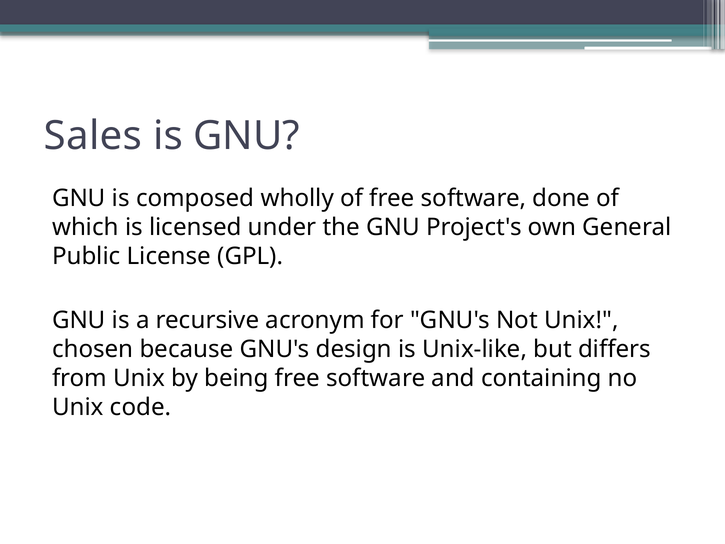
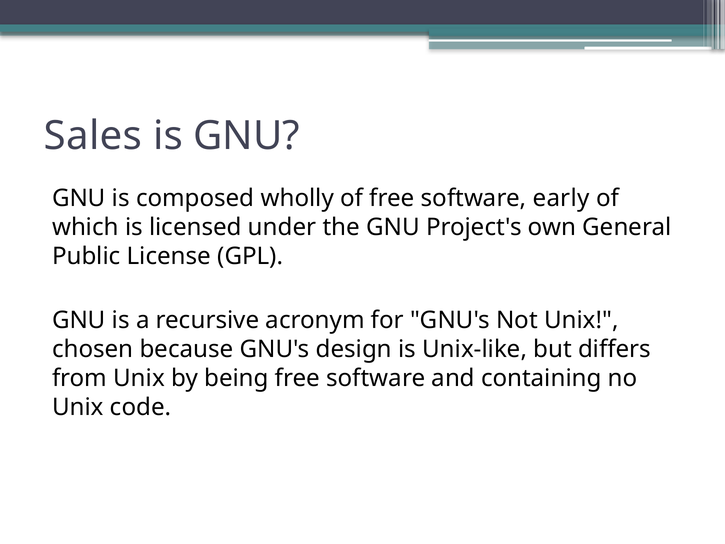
done: done -> early (561, 198)
